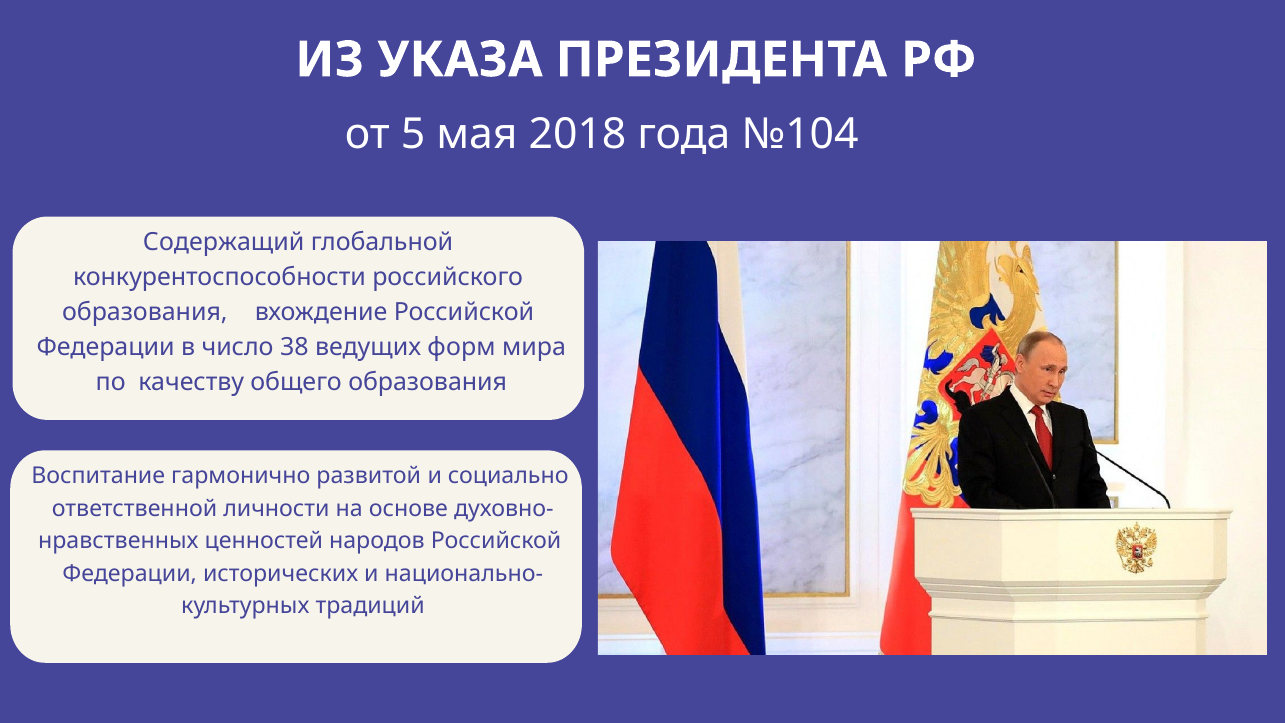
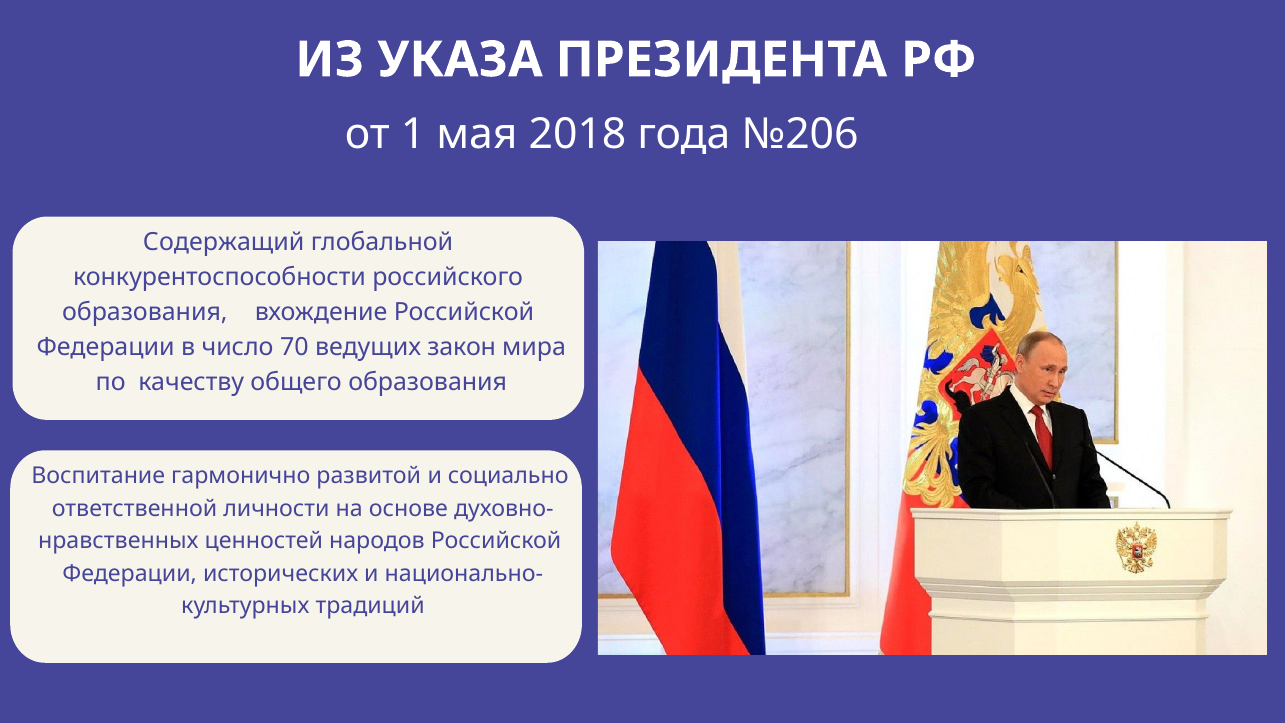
5: 5 -> 1 (413, 134)
№104: №104 -> №206 (800, 134)
38: 38 -> 70 (294, 347)
форм: форм -> закон (462, 347)
